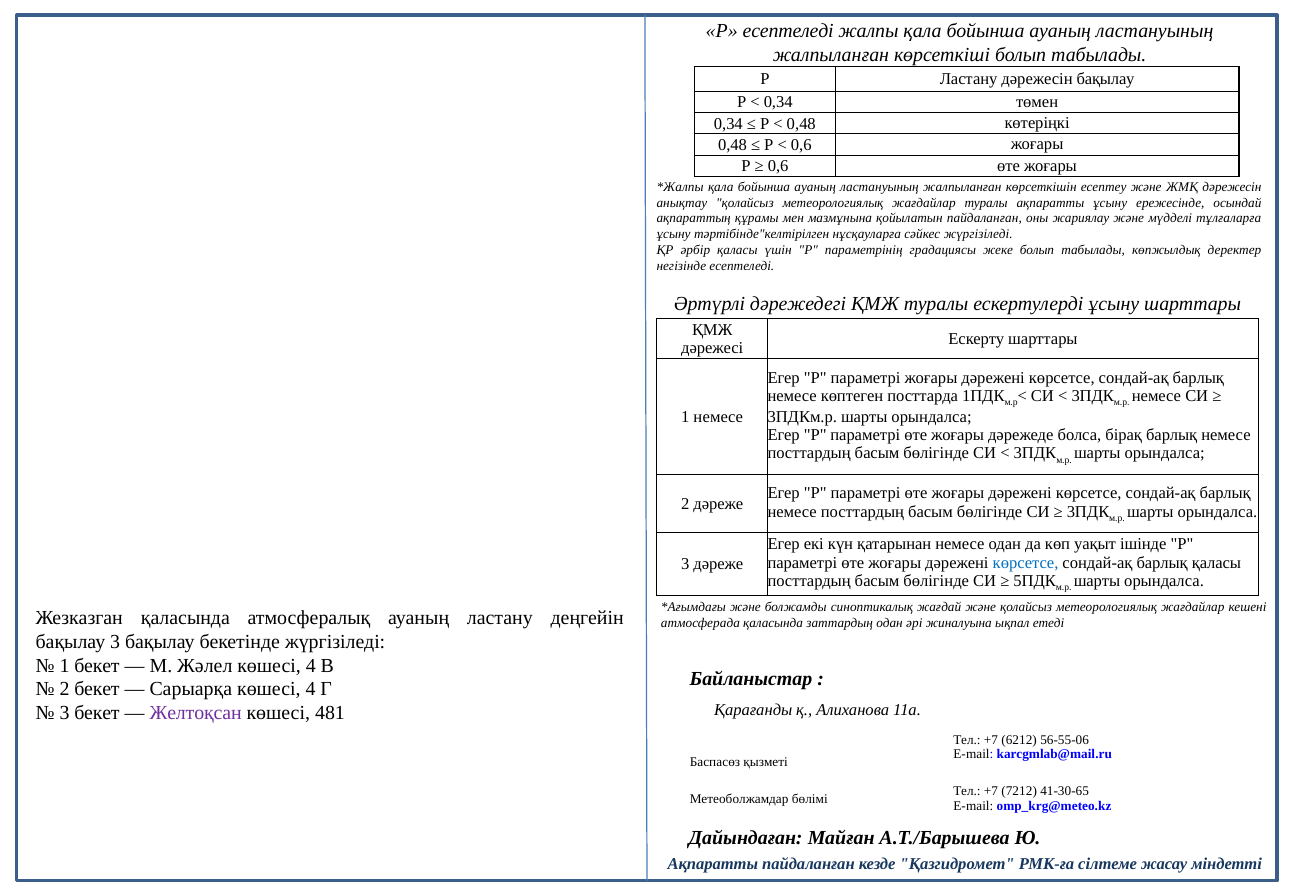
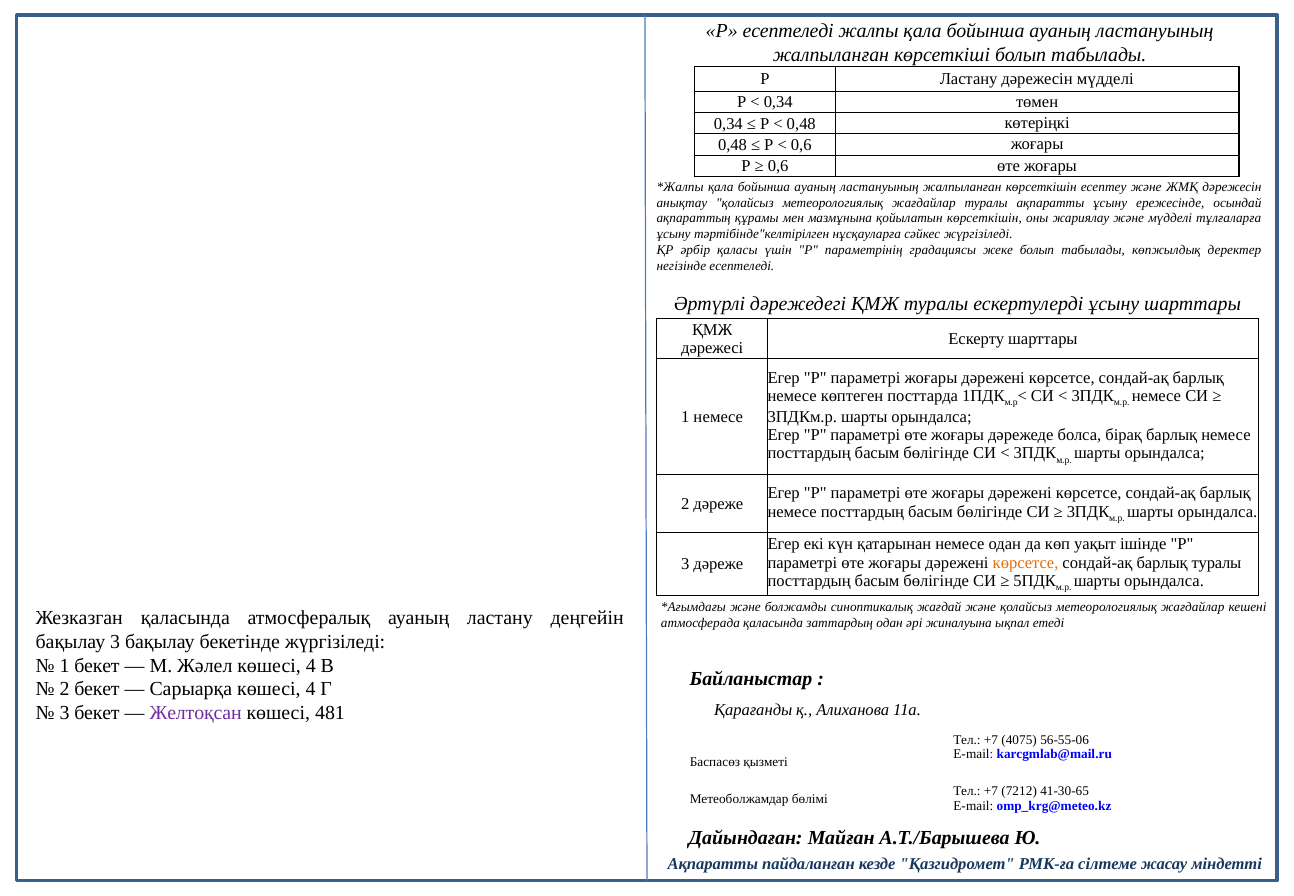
дәрежесін бақылау: бақылау -> мүдделі (1105, 79)
қойылатын пайдаланған: пайдаланған -> көрсеткішін (984, 219)
көрсетсе colour: blue -> orange (1026, 563)
барлық қаласы: қаласы -> туралы (1216, 563)
6212: 6212 -> 4075 (1019, 740)
